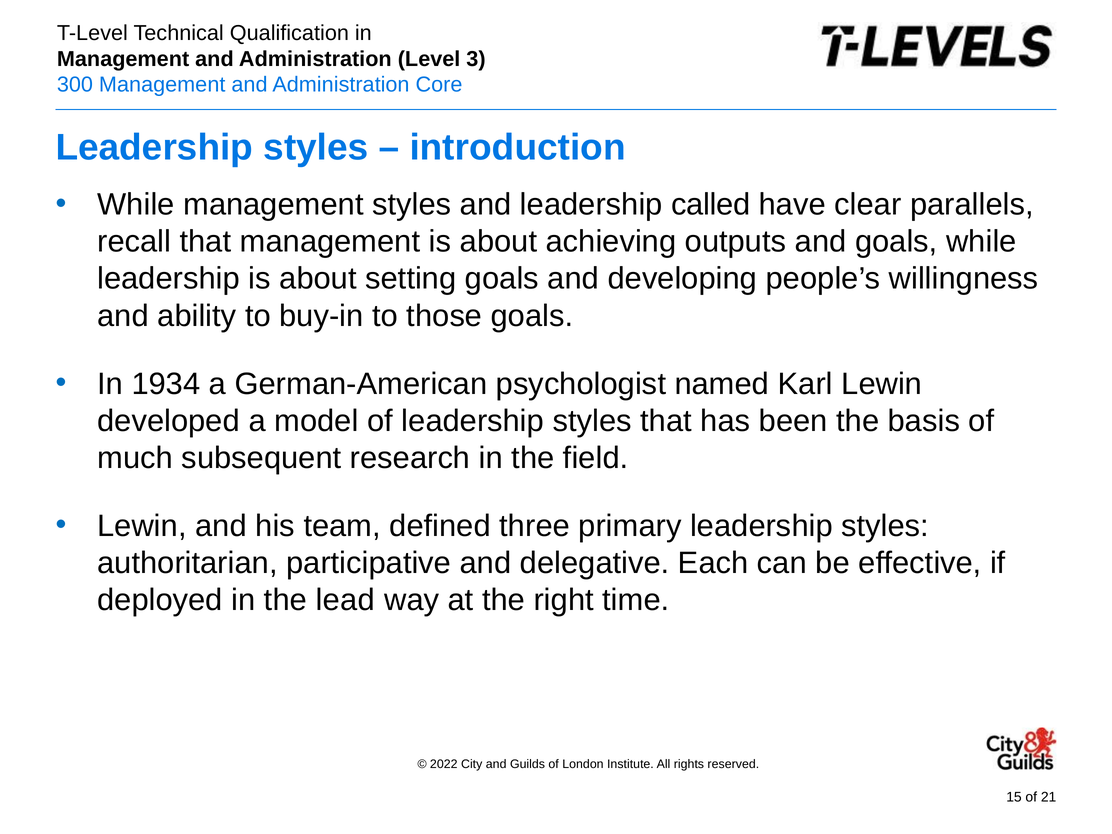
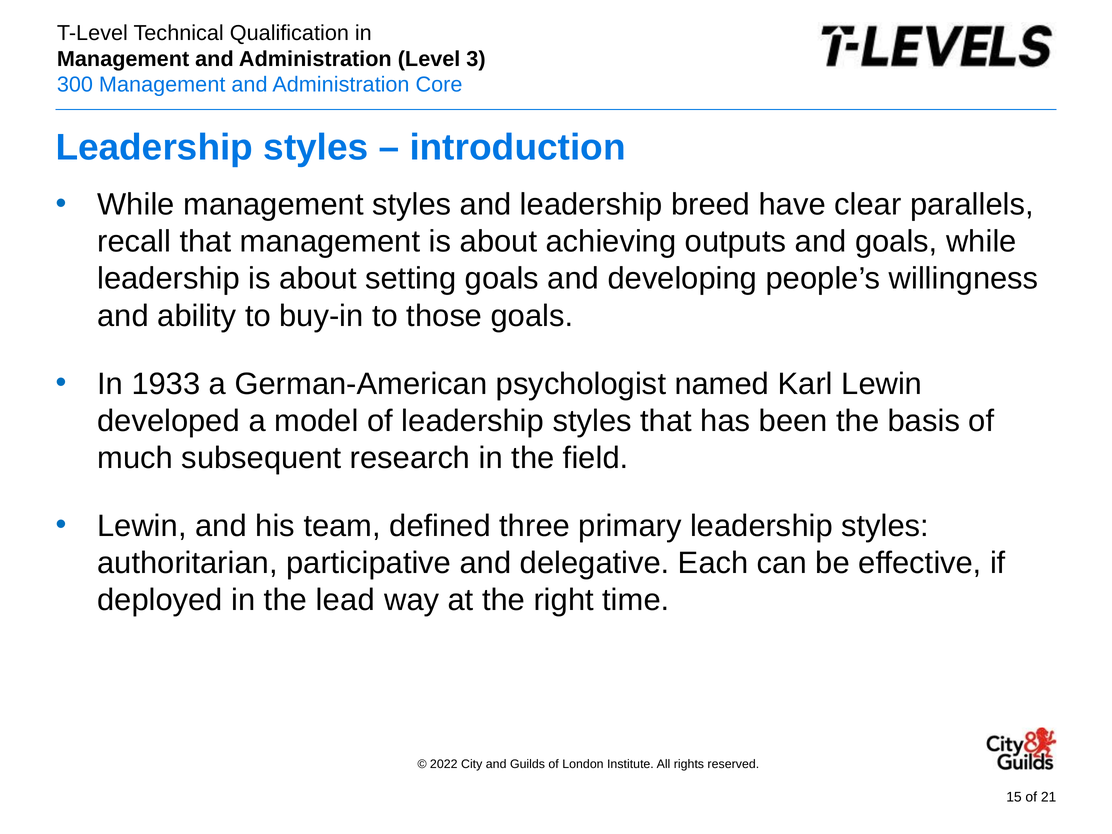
called: called -> breed (711, 205)
1934: 1934 -> 1933 (166, 384)
